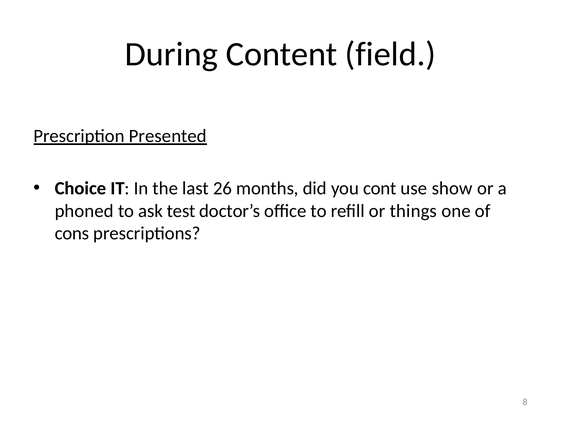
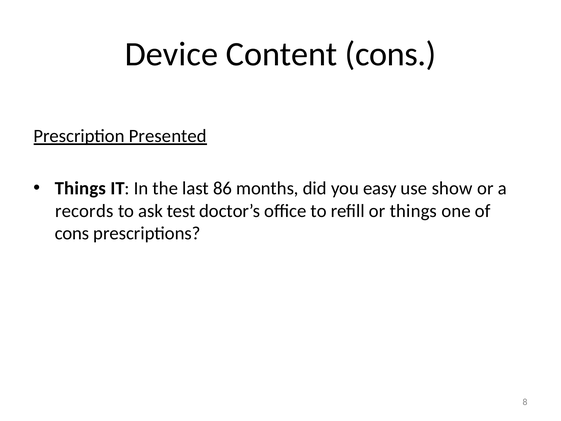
During: During -> Device (171, 54)
Content field: field -> cons (391, 54)
Choice: Choice -> Things (80, 188)
26: 26 -> 86 (223, 188)
cont: cont -> easy (380, 188)
phoned: phoned -> records (84, 211)
